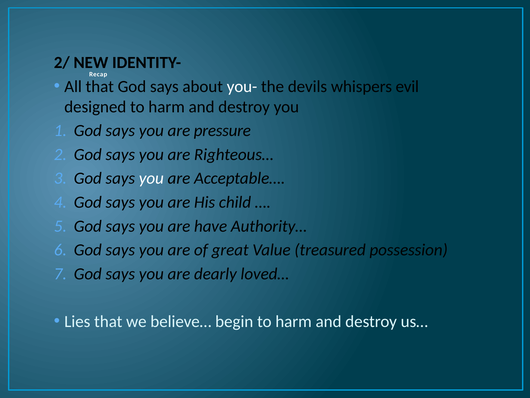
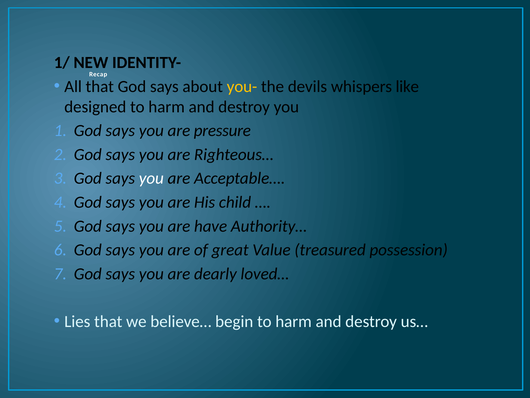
2/: 2/ -> 1/ (62, 63)
you- colour: white -> yellow (242, 86)
evil: evil -> like (407, 86)
